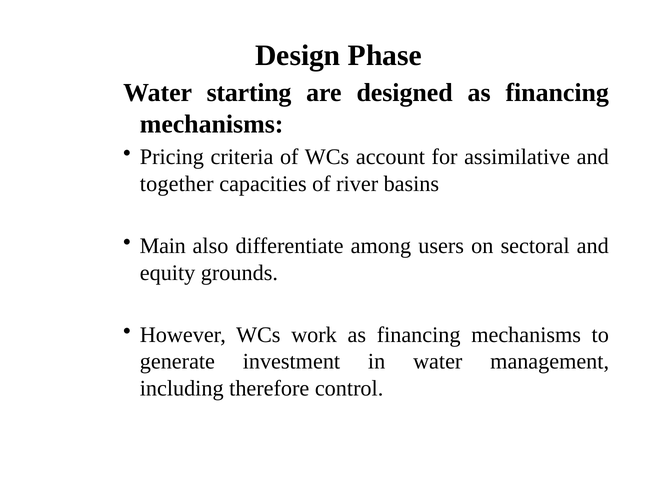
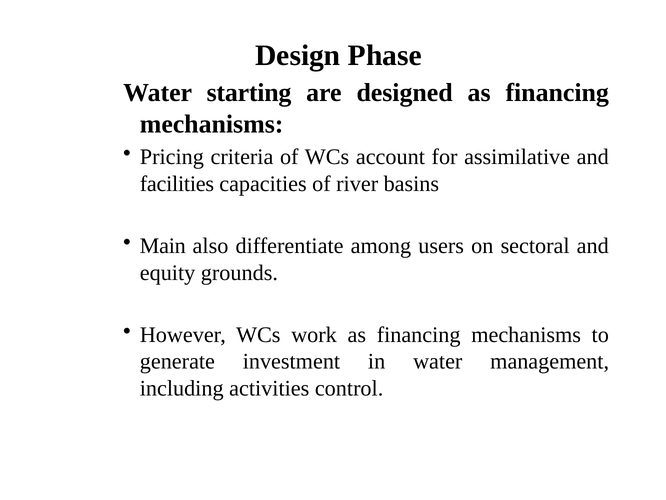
together: together -> facilities (177, 184)
therefore: therefore -> activities (269, 388)
